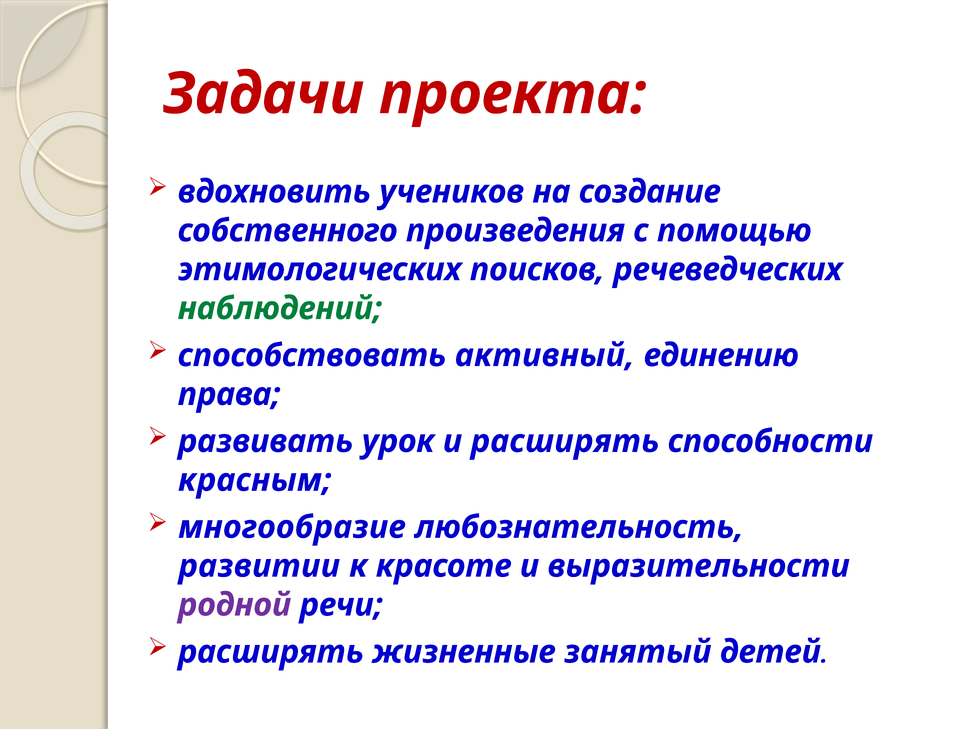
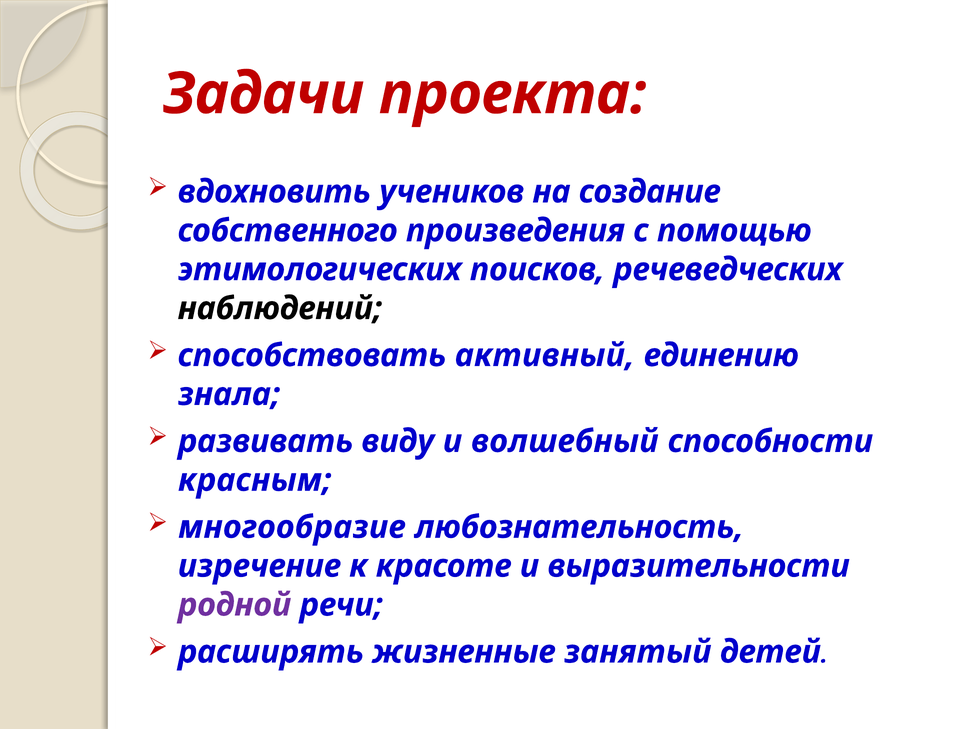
наблюдений colour: green -> black (280, 309)
права: права -> знала (229, 395)
урок: урок -> виду (398, 442)
и расширять: расширять -> волшебный (565, 442)
развитии: развитии -> изречение (259, 567)
